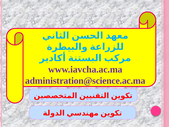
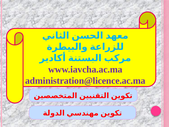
administration@science.ac.ma: administration@science.ac.ma -> administration@licence.ac.ma (85, 81)
